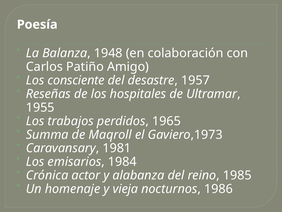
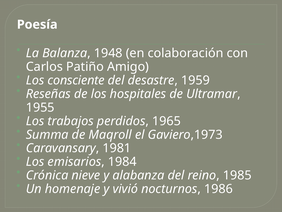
1957: 1957 -> 1959 (195, 80)
actor: actor -> nieve (86, 175)
vieja: vieja -> vivió (125, 189)
